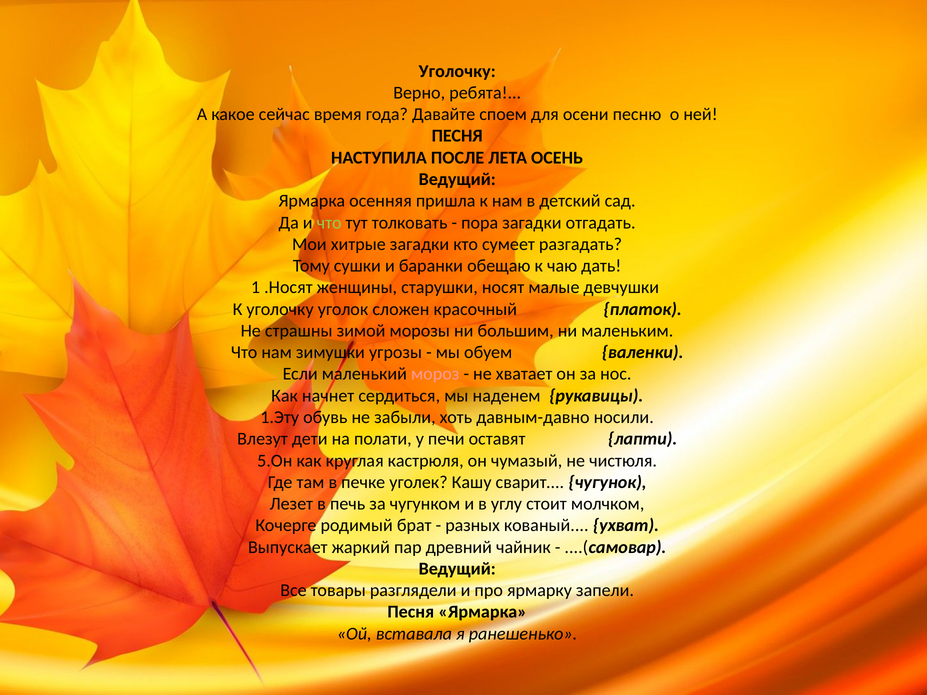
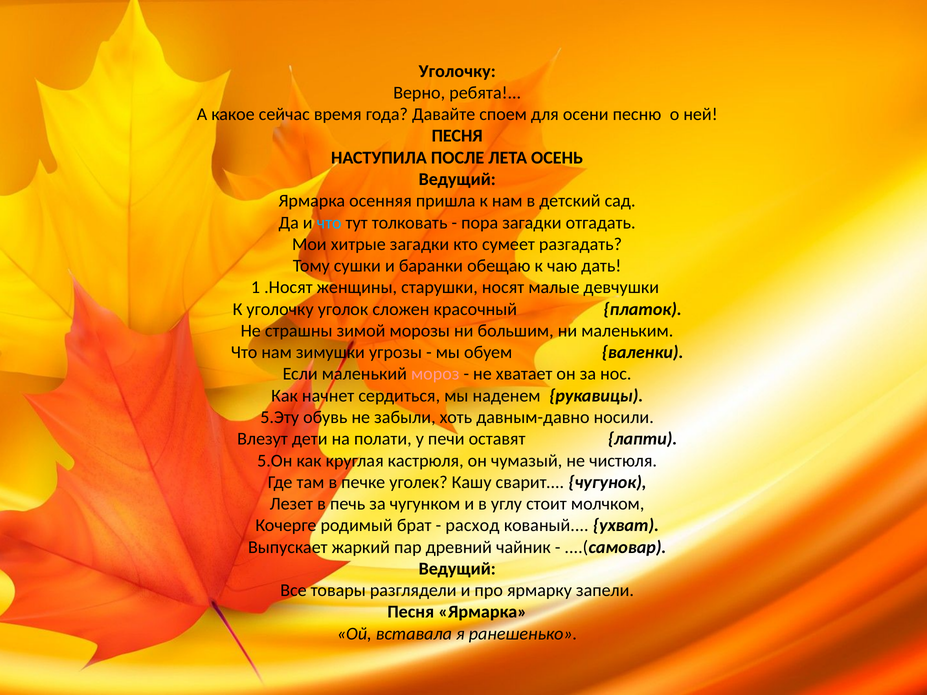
что colour: light green -> light blue (329, 223)
1.Эту: 1.Эту -> 5.Эту (280, 417)
разных: разных -> расход (472, 526)
